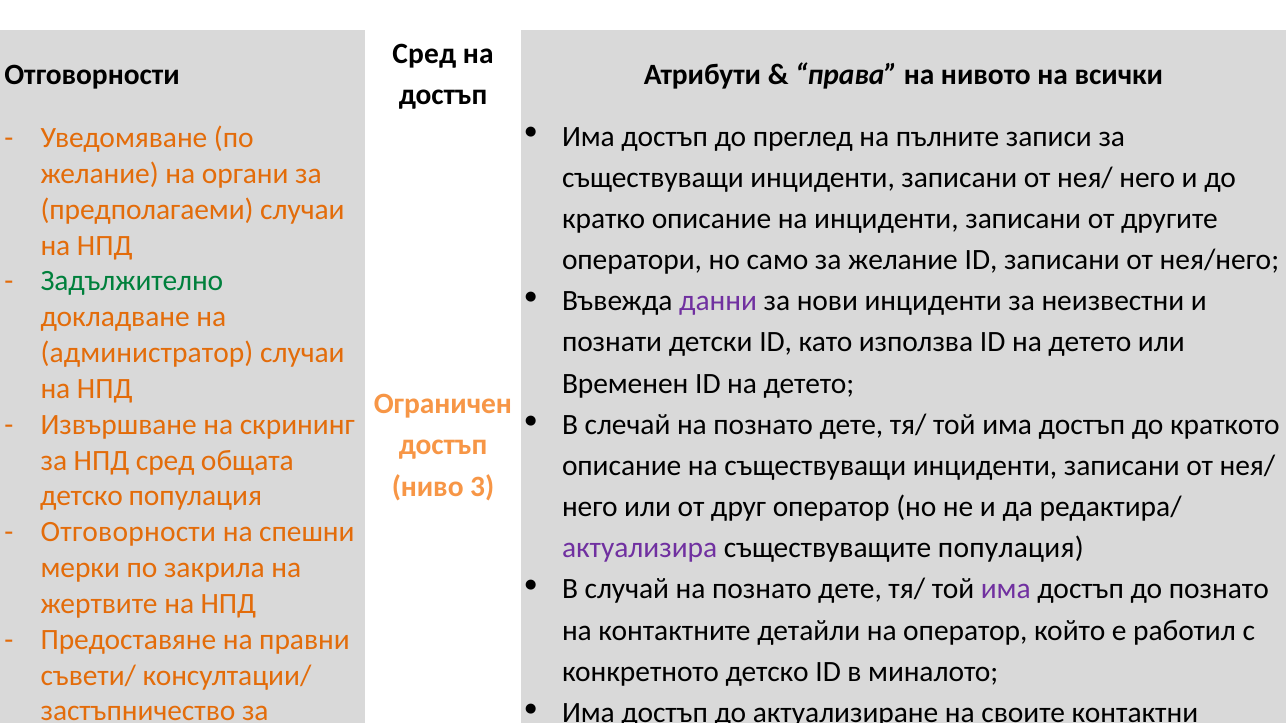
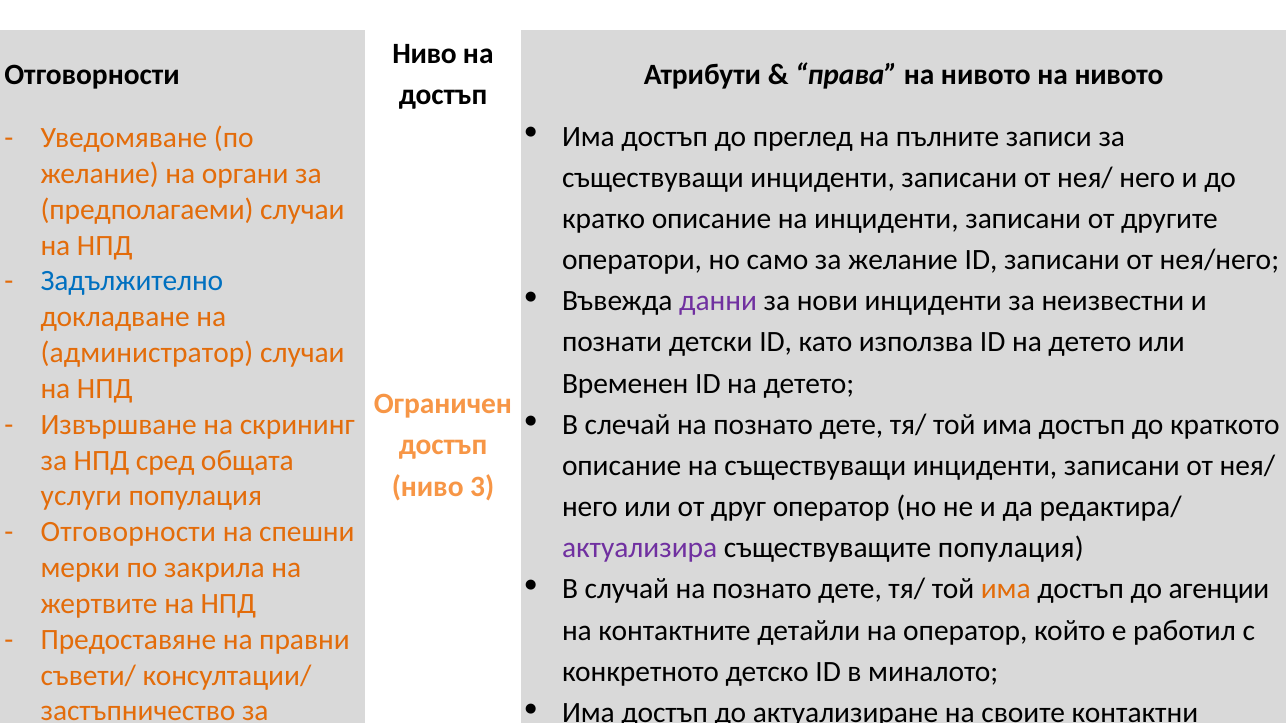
Сред: Сред -> Ниво (425, 54)
нивото на всички: всички -> нивото (1119, 75)
Задължително colour: green -> blue (132, 281)
детско: детско -> услуги (81, 496)
има colour: purple -> orange (1006, 590)
до познато: познато -> агенции (1219, 590)
